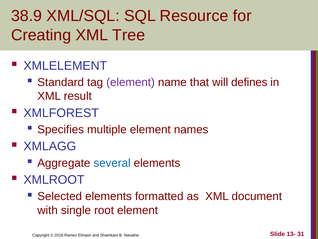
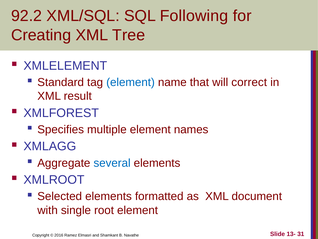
38.9: 38.9 -> 92.2 (27, 16)
Resource: Resource -> Following (194, 16)
element colour: purple -> blue (131, 82)
defines: defines -> correct (249, 82)
